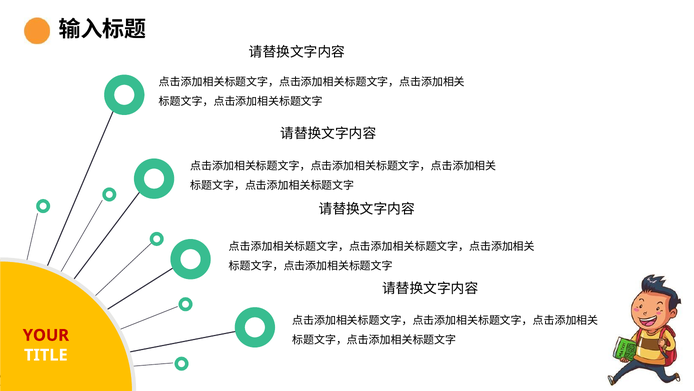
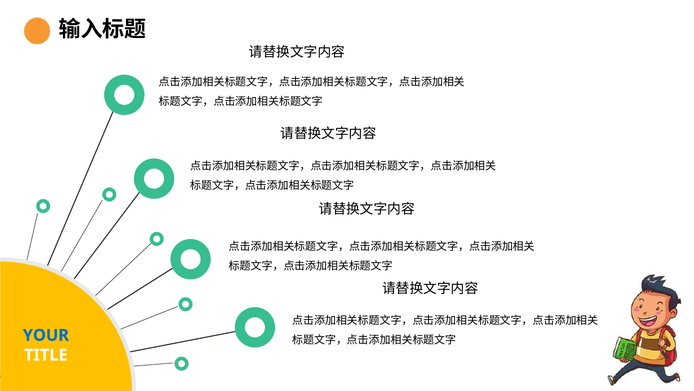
YOUR colour: red -> blue (46, 335)
